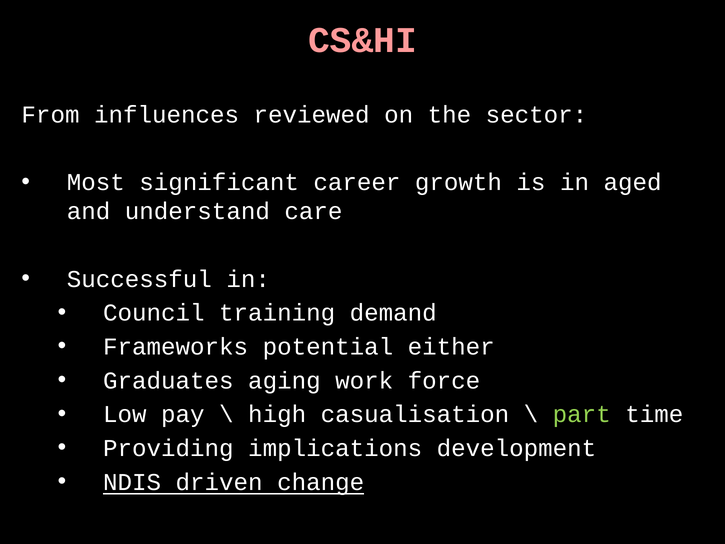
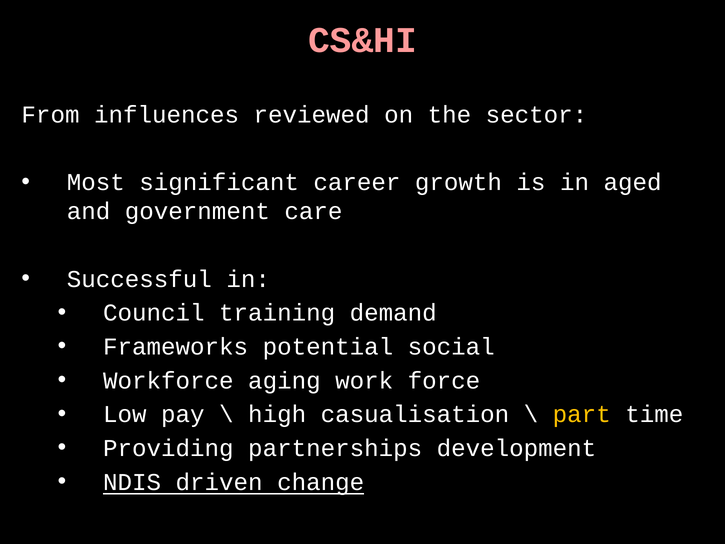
understand: understand -> government (197, 211)
either: either -> social (451, 347)
Graduates: Graduates -> Workforce (168, 380)
part colour: light green -> yellow (582, 414)
implications: implications -> partnerships (335, 448)
